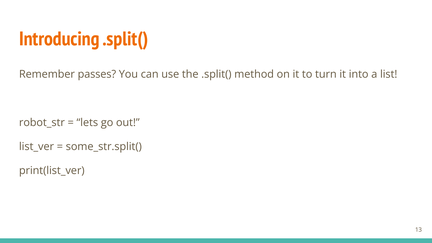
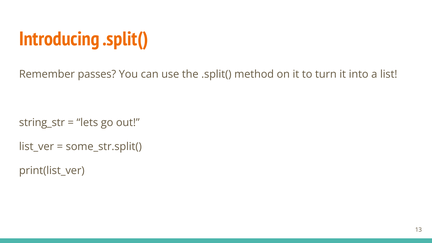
robot_str: robot_str -> string_str (42, 122)
